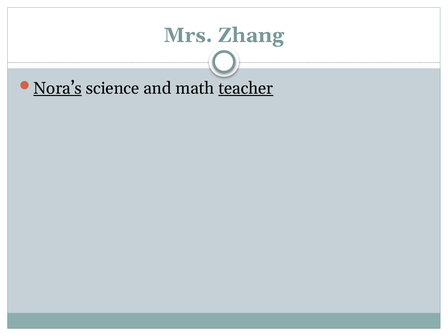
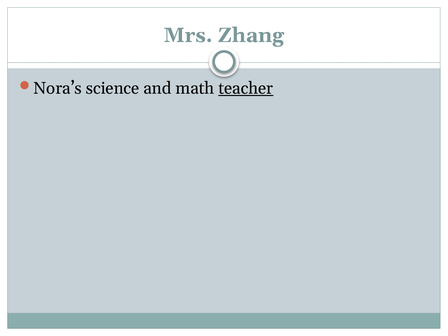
Nora’s underline: present -> none (58, 88)
